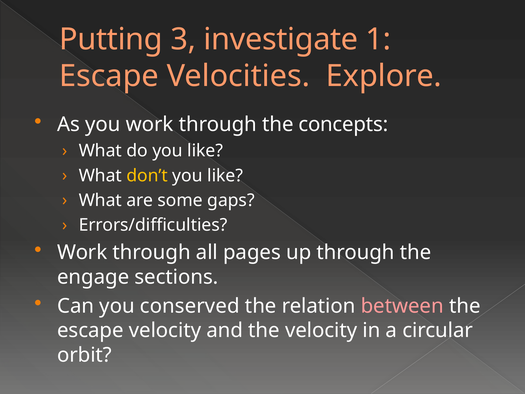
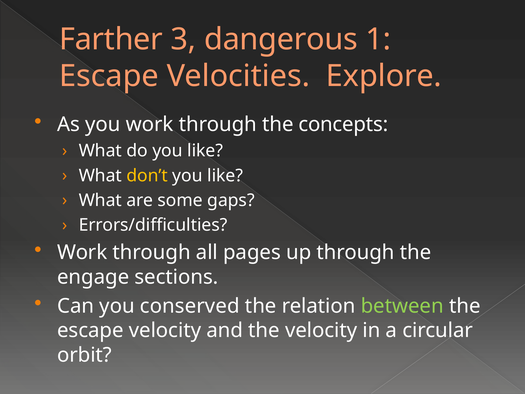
Putting: Putting -> Farther (111, 39)
investigate: investigate -> dangerous (281, 39)
between colour: pink -> light green (402, 306)
